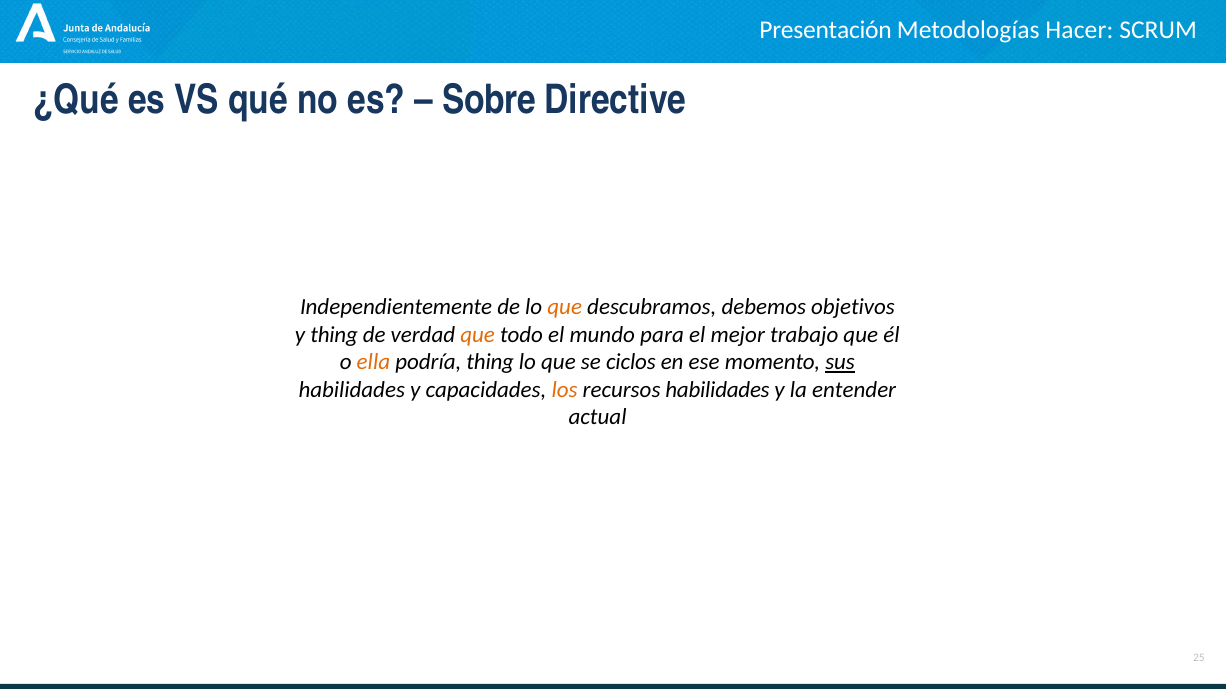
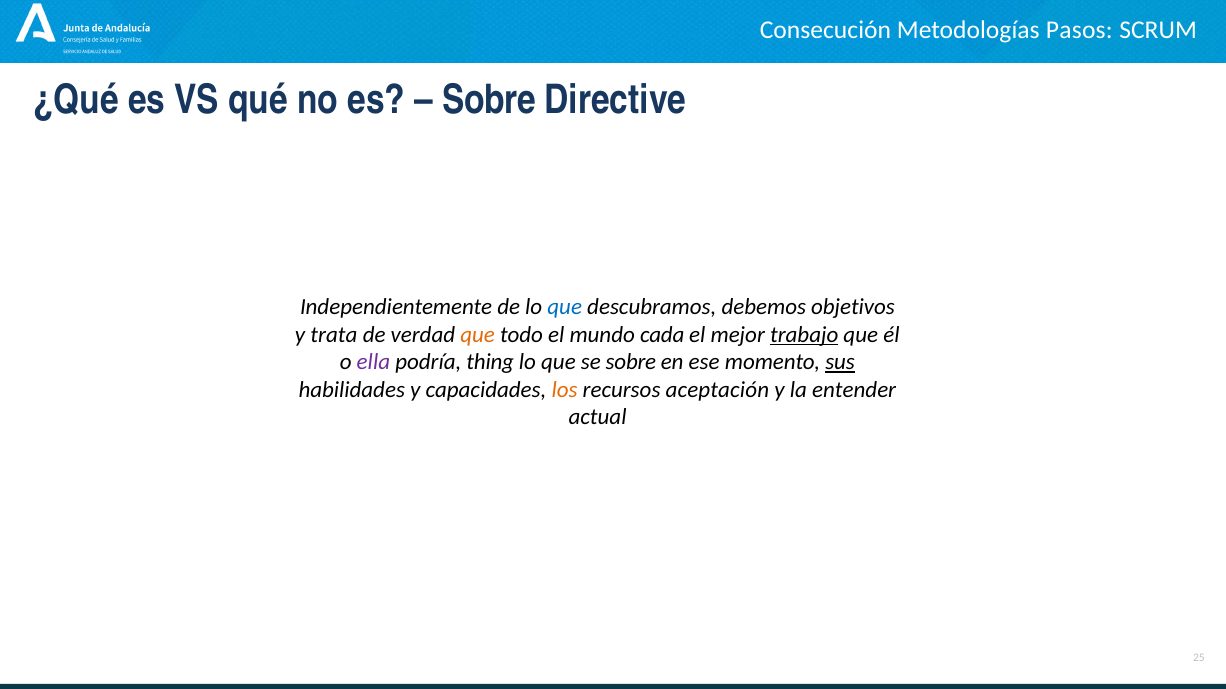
Presentación: Presentación -> Consecución (825, 30)
Hacer: Hacer -> Pasos (1079, 30)
que colour: orange -> blue (565, 307)
y thing: thing -> trata (334, 335)
para: para -> cada (662, 335)
trabajo underline: none -> present (804, 335)
ella colour: orange -> purple (373, 363)
se ciclos: ciclos -> sobre (631, 363)
recursos habilidades: habilidades -> aceptación (717, 390)
